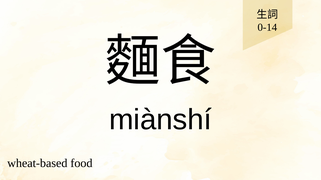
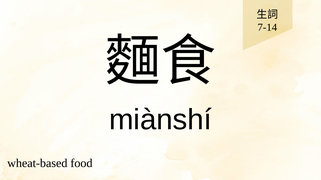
0-14: 0-14 -> 7-14 (267, 27)
